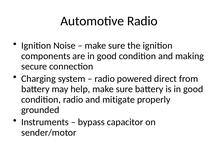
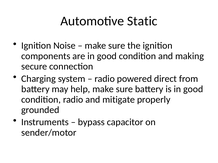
Automotive Radio: Radio -> Static (142, 21)
